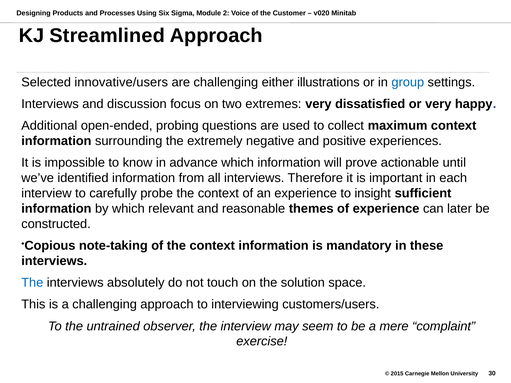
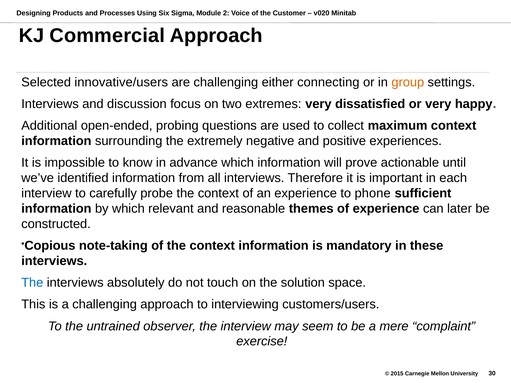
Streamlined: Streamlined -> Commercial (107, 36)
illustrations: illustrations -> connecting (328, 82)
group colour: blue -> orange (408, 82)
insight: insight -> phone (373, 193)
